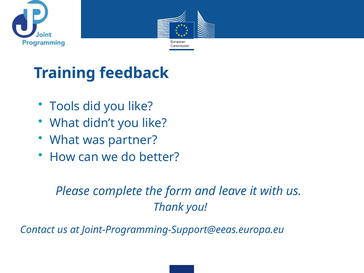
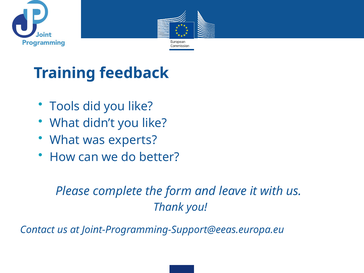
partner: partner -> experts (133, 140)
